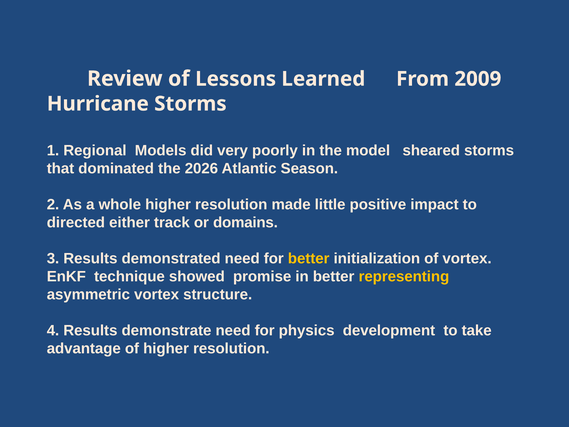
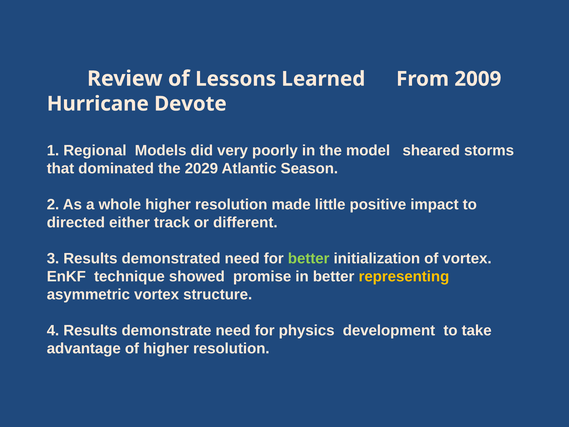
Hurricane Storms: Storms -> Devote (190, 104)
2026: 2026 -> 2029 (201, 168)
domains: domains -> different (245, 222)
better colour: yellow -> light green (309, 258)
